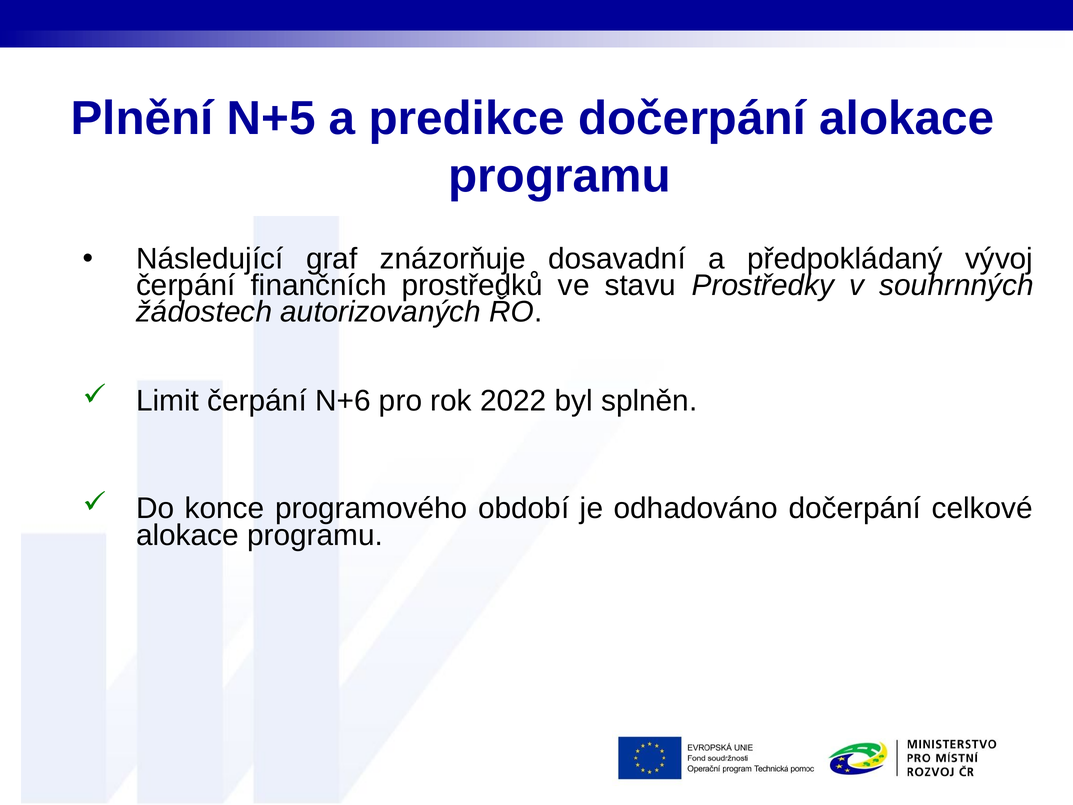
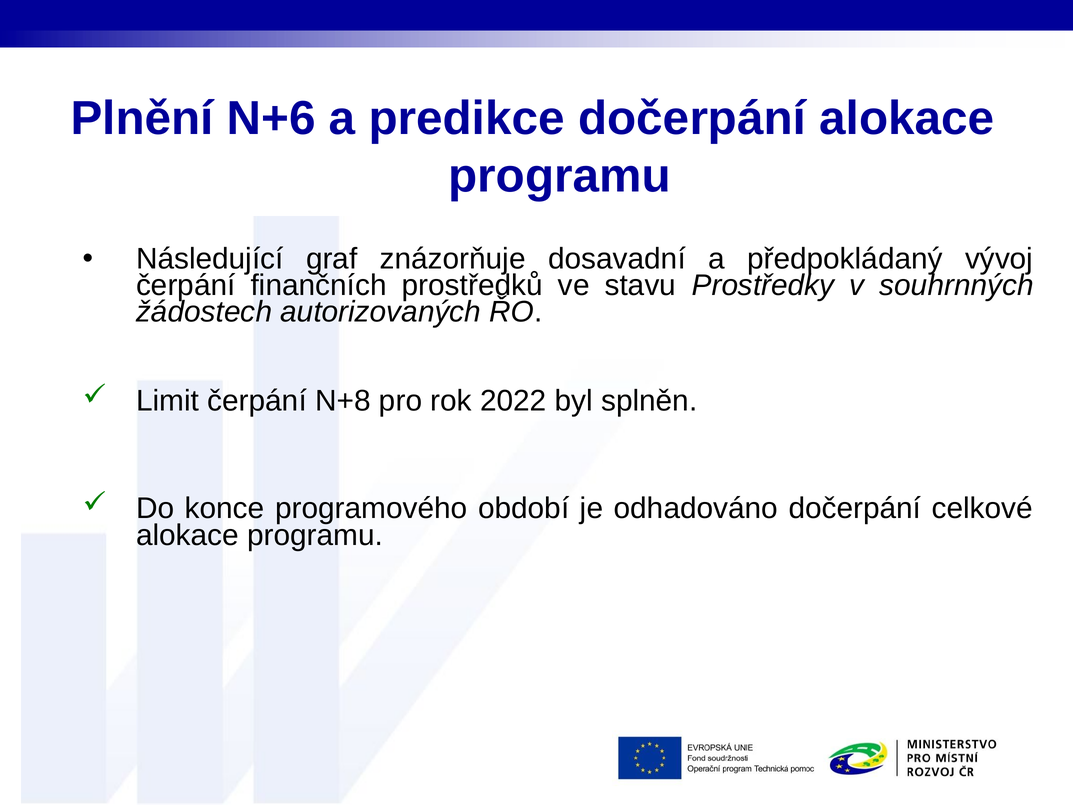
N+5: N+5 -> N+6 (271, 119)
N+6: N+6 -> N+8 (343, 401)
